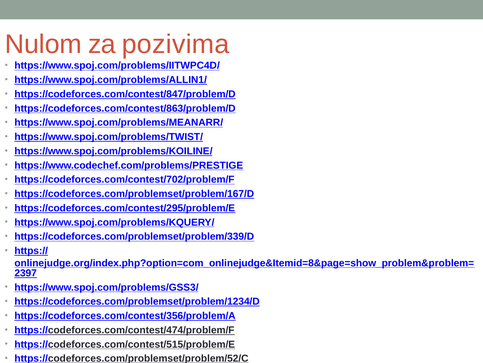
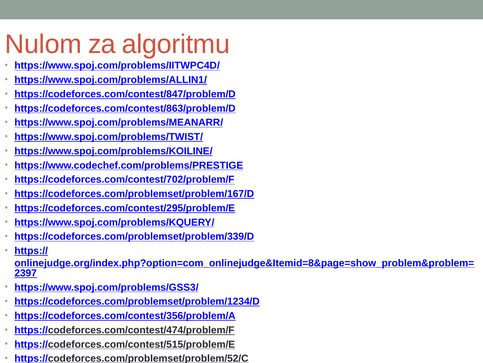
pozivima: pozivima -> algoritmu (176, 44)
